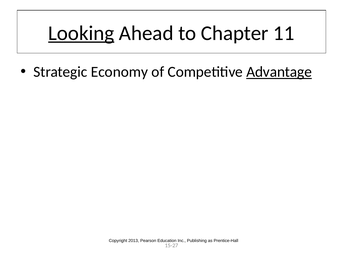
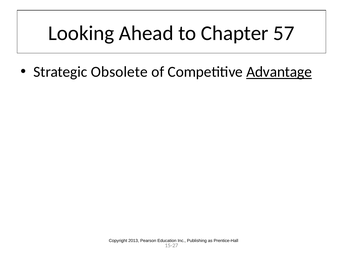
Looking underline: present -> none (81, 33)
11: 11 -> 57 (284, 33)
Economy: Economy -> Obsolete (119, 72)
